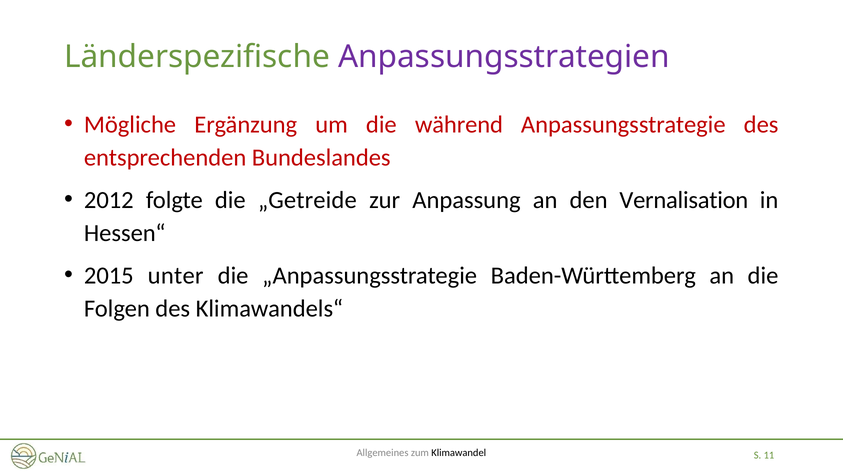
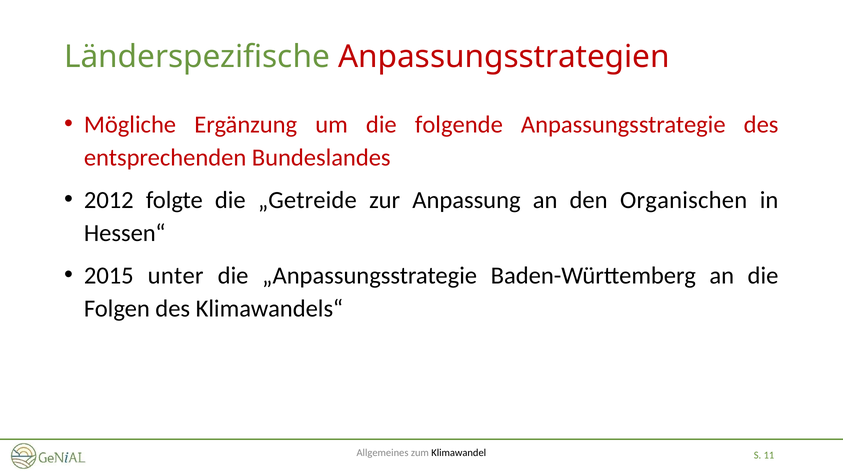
Anpassungsstrategien colour: purple -> red (504, 57)
während: während -> folgende (459, 125)
Vernalisation: Vernalisation -> Organischen (684, 200)
